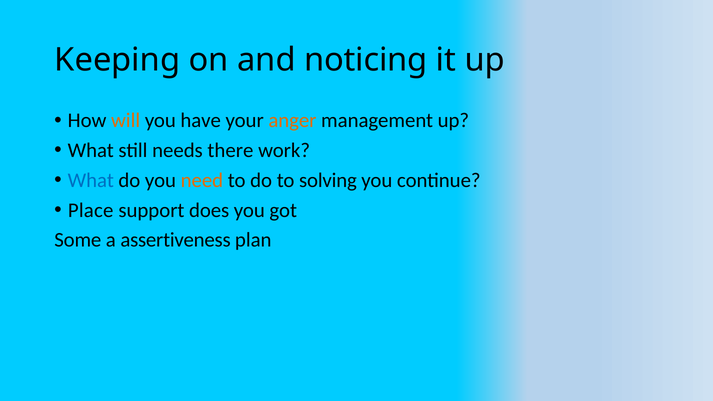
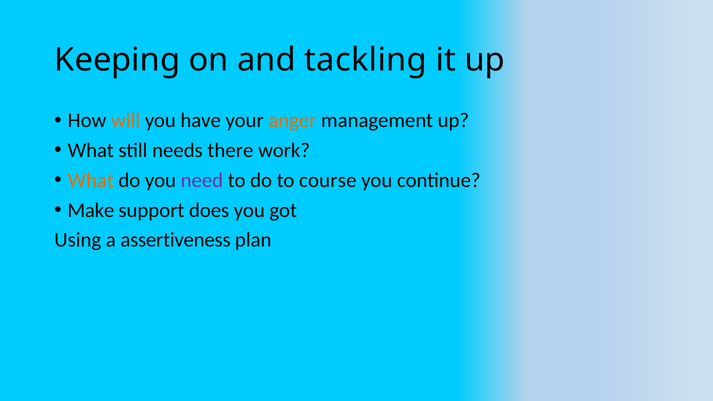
noticing: noticing -> tackling (366, 60)
What colour: blue -> orange (91, 180)
need colour: orange -> purple (202, 180)
solving: solving -> course (328, 180)
Place: Place -> Make (91, 210)
Some: Some -> Using (78, 240)
